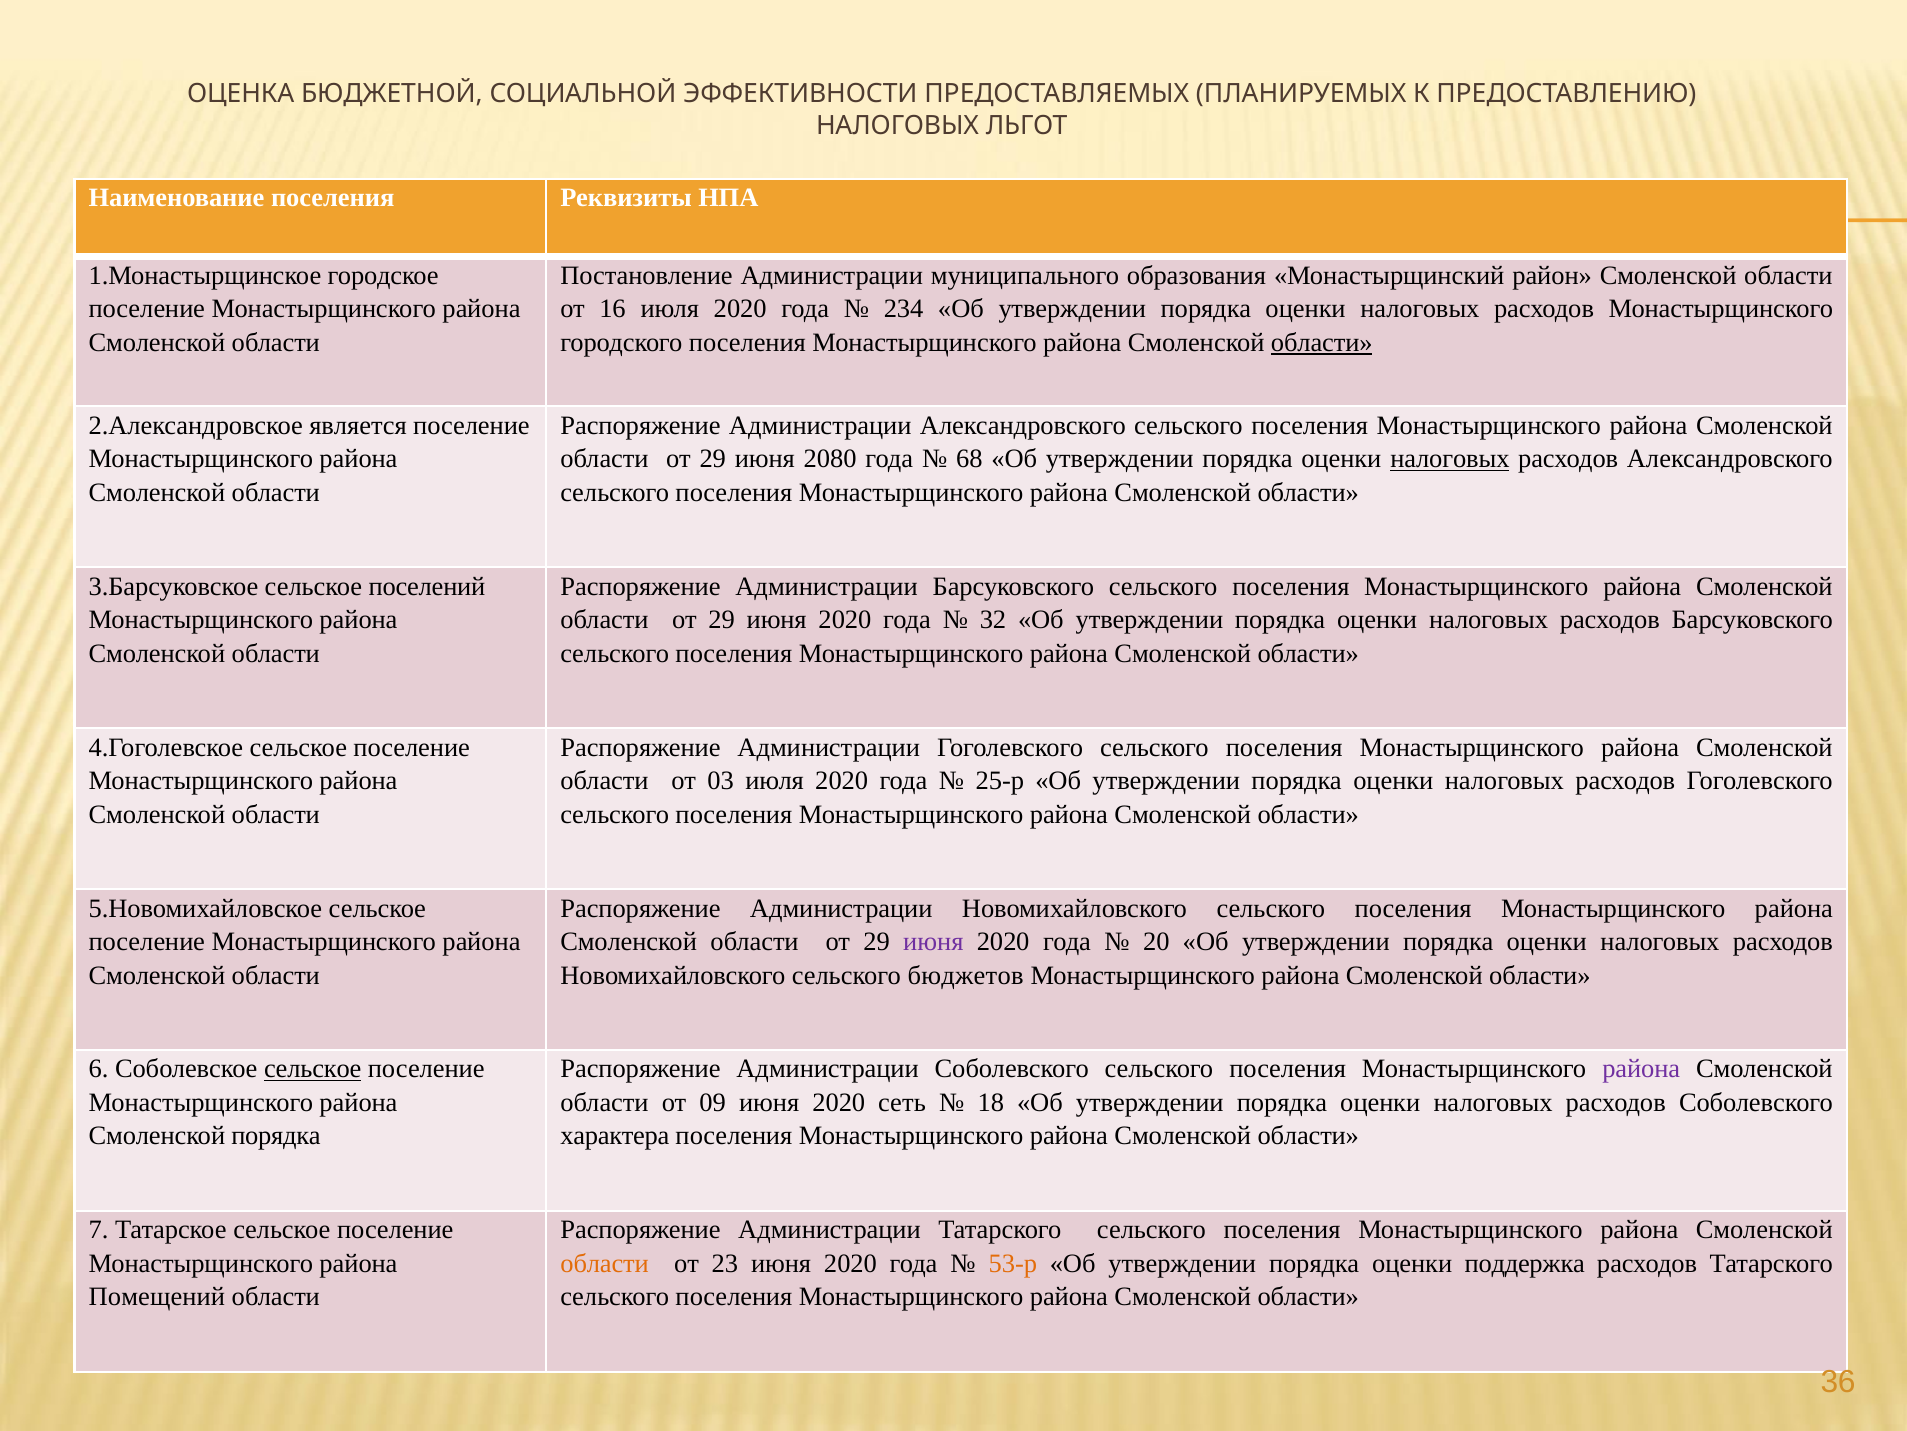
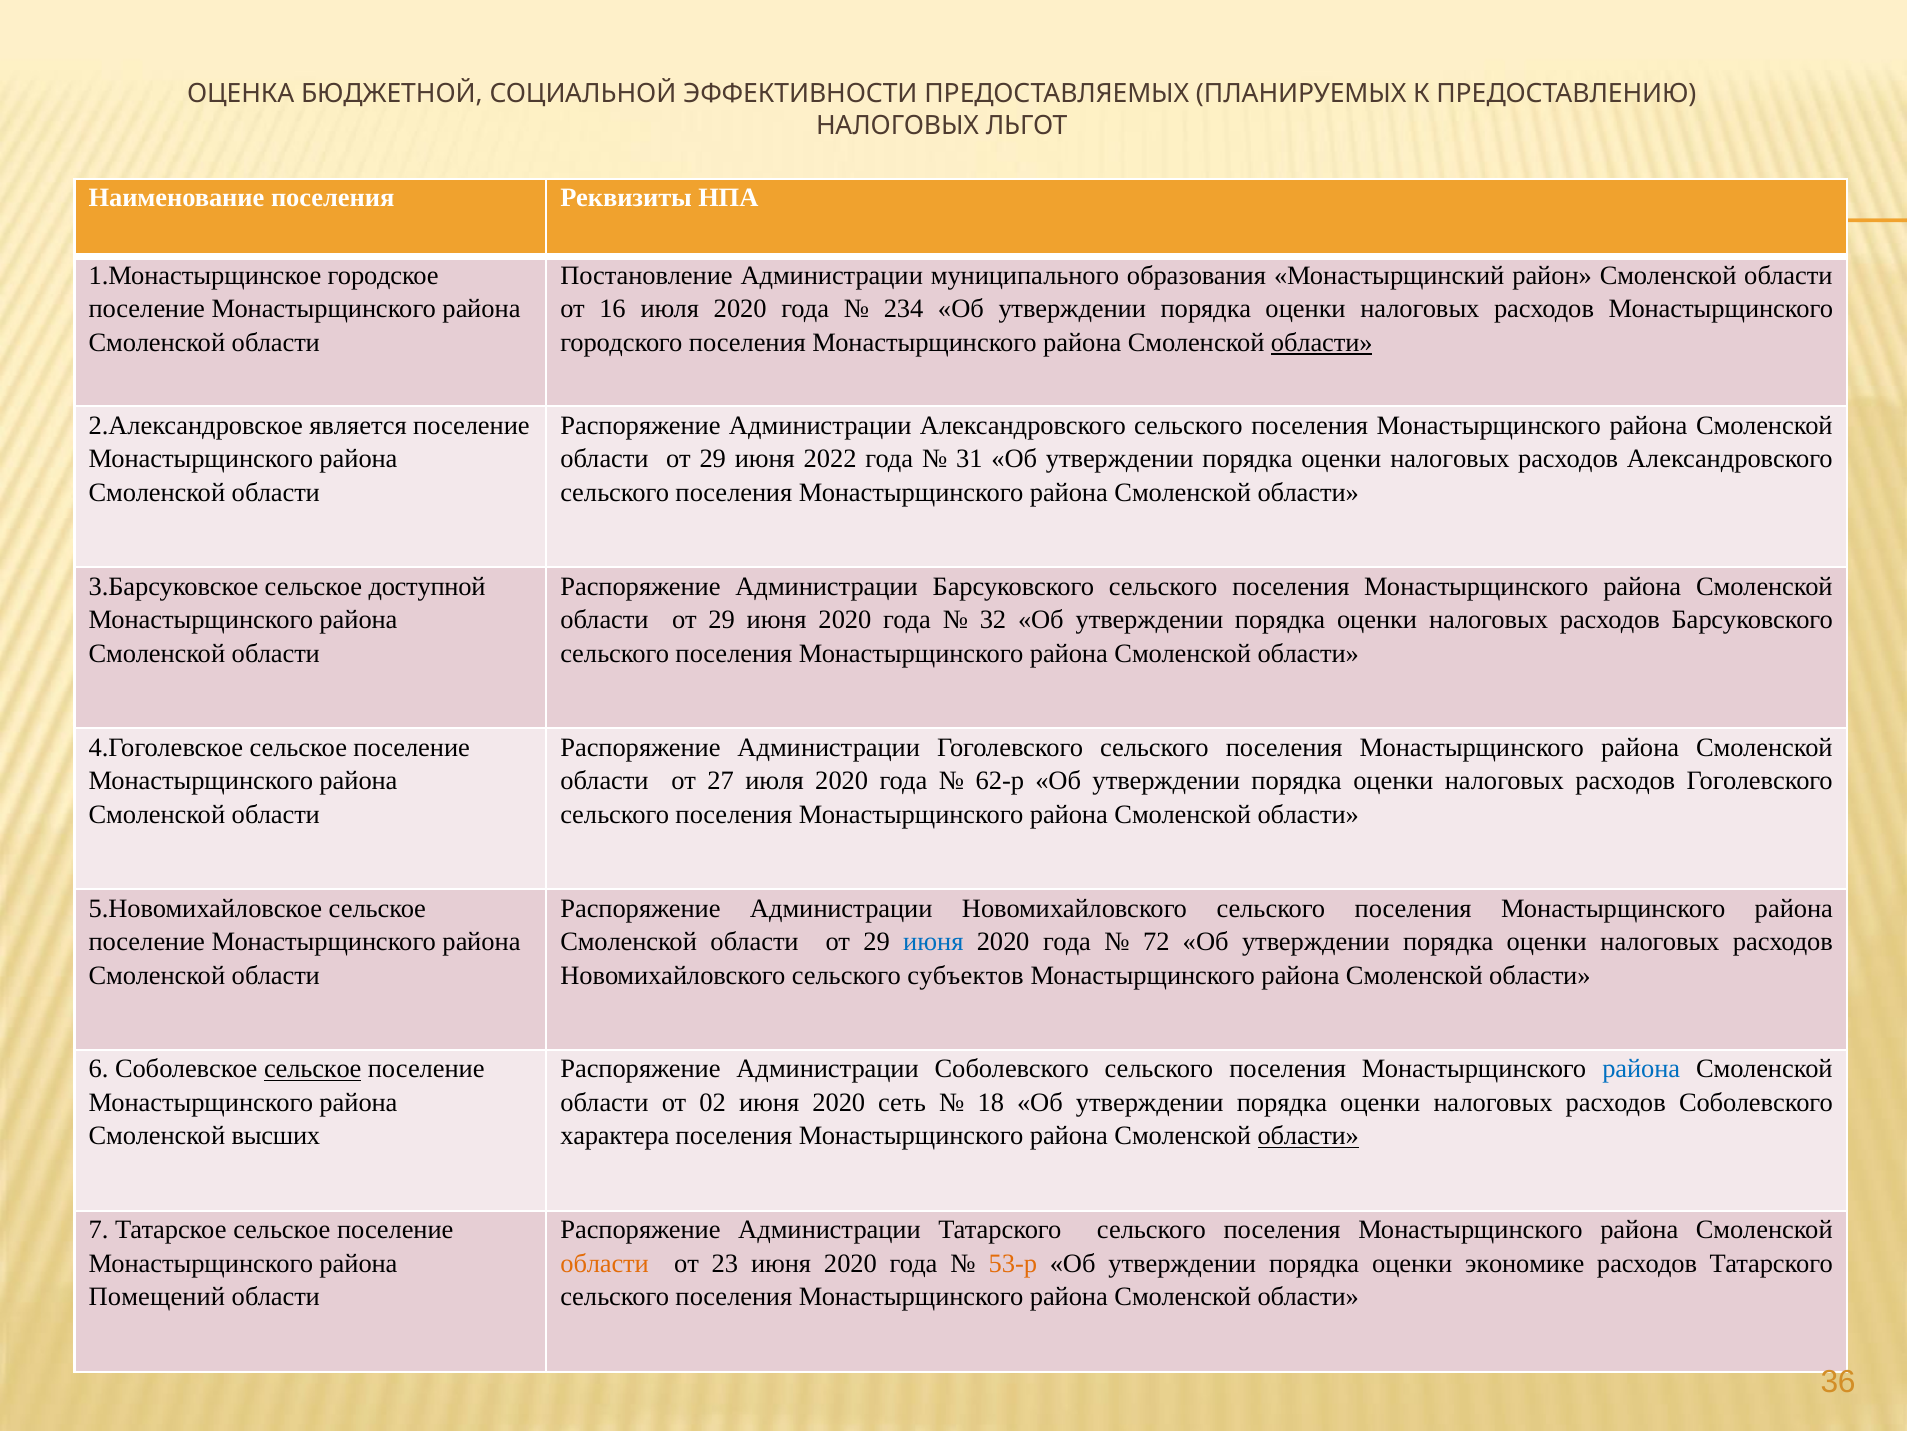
2080: 2080 -> 2022 (830, 459)
68: 68 -> 31 (969, 459)
налоговых underline: present -> none (1450, 459)
поселений: поселений -> доступной (427, 586)
03: 03 -> 27 (721, 781)
25-р: 25-р -> 62-р (1000, 781)
июня colour: purple -> blue (933, 941)
20: 20 -> 72 (1156, 941)
бюджетов: бюджетов -> субъектов (966, 975)
района colour: purple -> blue (1641, 1068)
09: 09 -> 02 (713, 1102)
Смоленской порядка: порядка -> высших (276, 1136)
области underline: none -> present (1308, 1136)
поддержка: поддержка -> экономике (1525, 1263)
